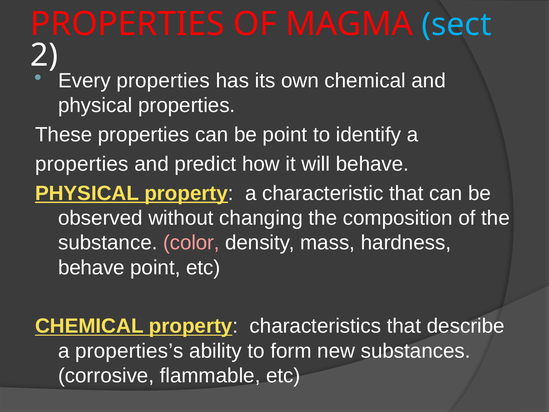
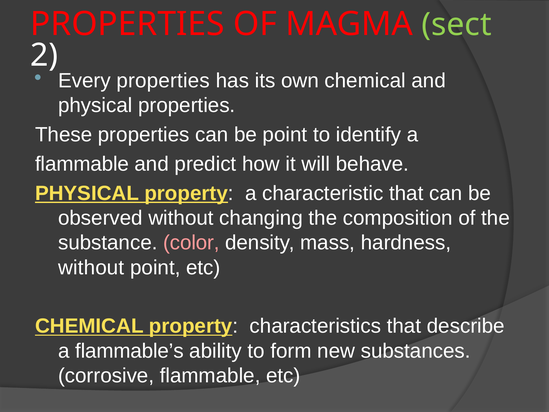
sect colour: light blue -> light green (457, 24)
properties: properties -> flammable (82, 164)
behave: behave -> without (91, 267)
properties’s: properties’s -> flammable’s (129, 351)
